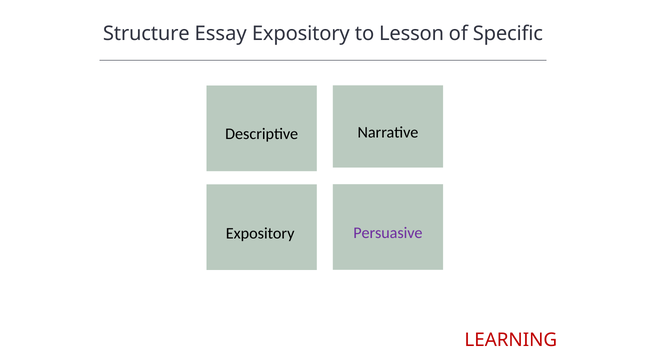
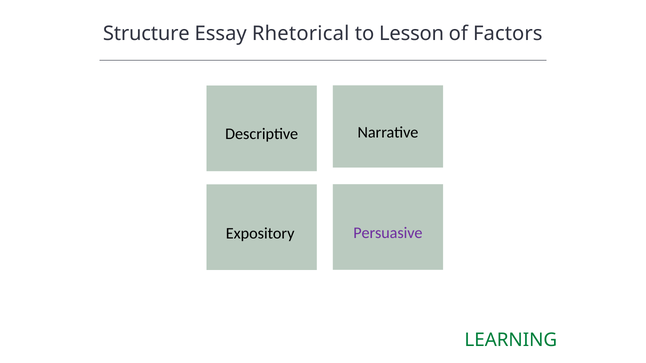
Essay Expository: Expository -> Rhetorical (301, 34)
Specific: Specific -> Factors (508, 34)
LEARNING colour: red -> green (511, 340)
